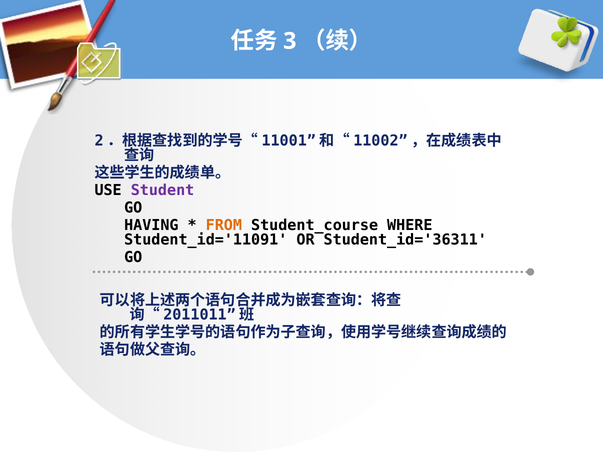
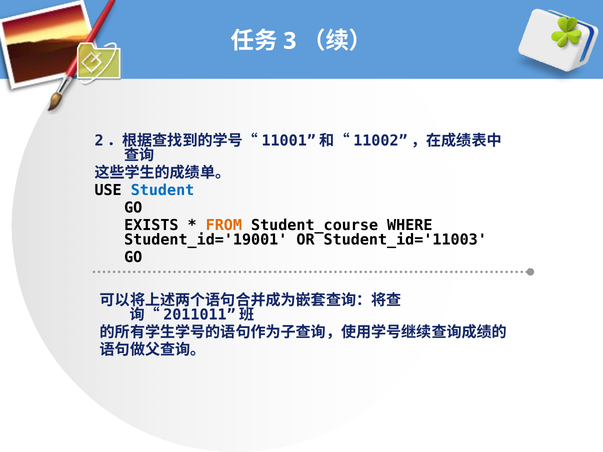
Student colour: purple -> blue (163, 190)
HAVING: HAVING -> EXISTS (151, 225)
Student_id='11091: Student_id='11091 -> Student_id='19001 (206, 240)
Student_id='36311: Student_id='36311 -> Student_id='11003 (405, 240)
